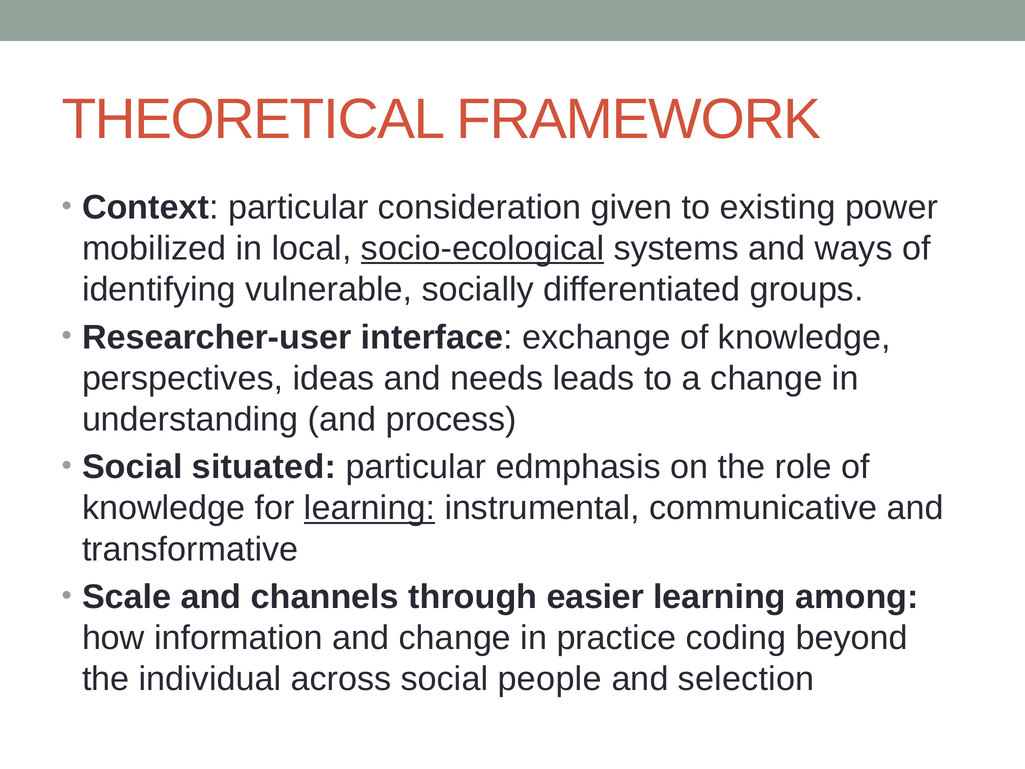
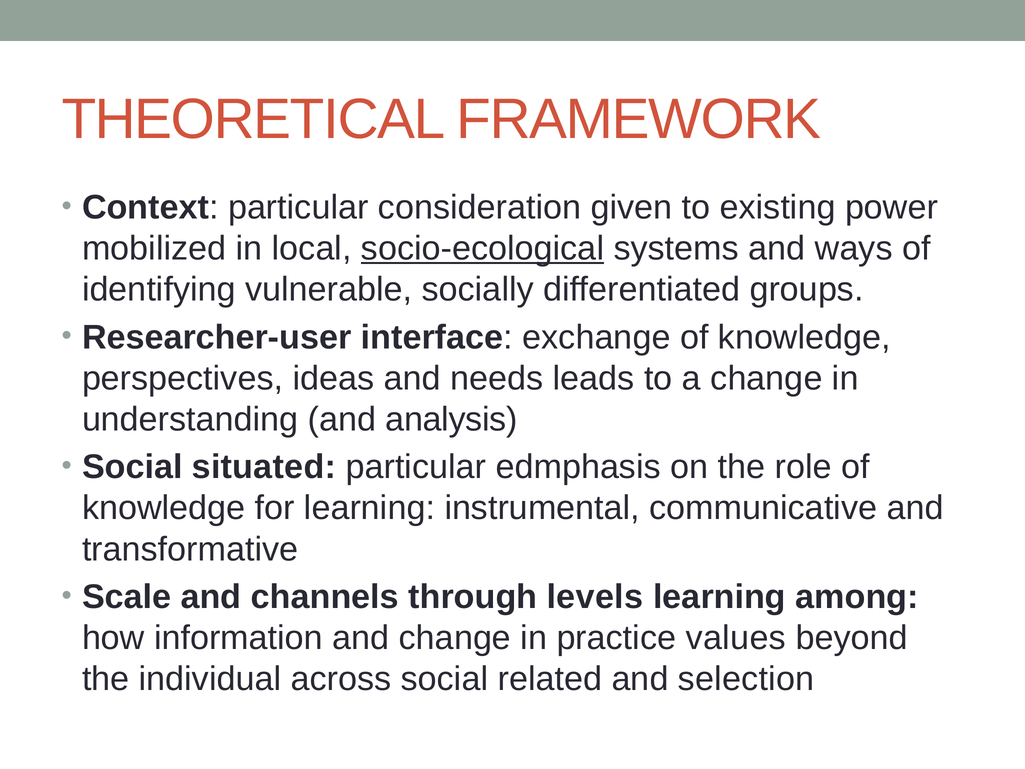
process: process -> analysis (451, 419)
learning underline: present -> none (369, 508)
easier: easier -> levels (595, 597)
coding: coding -> values (736, 638)
people: people -> related (550, 679)
